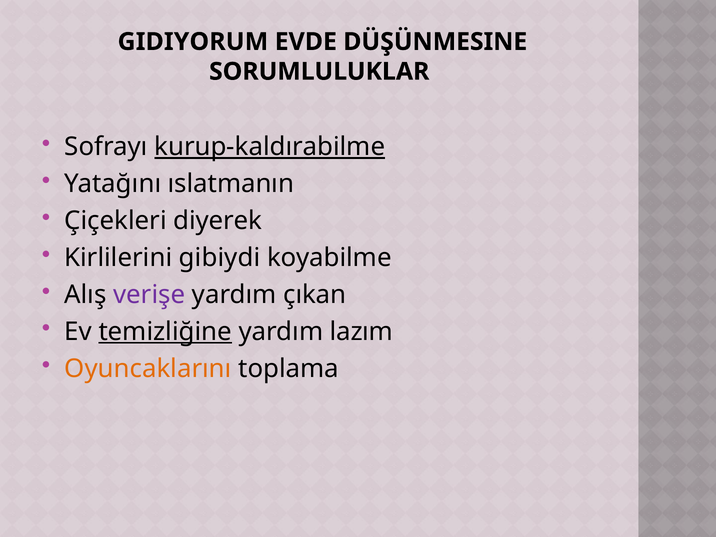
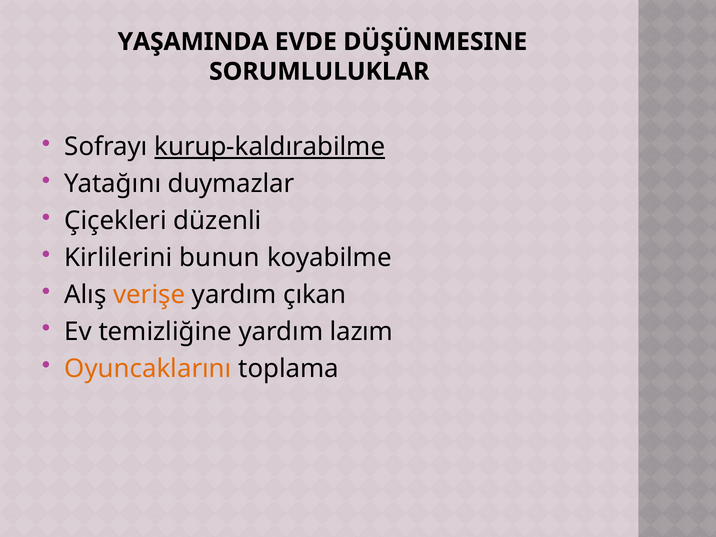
GIDIYORUM: GIDIYORUM -> YAŞAMINDA (193, 42)
ıslatmanın: ıslatmanın -> duymazlar (231, 184)
diyerek: diyerek -> düzenli (218, 221)
gibiydi: gibiydi -> bunun (220, 258)
verişe colour: purple -> orange (149, 295)
temizliğine underline: present -> none (165, 332)
